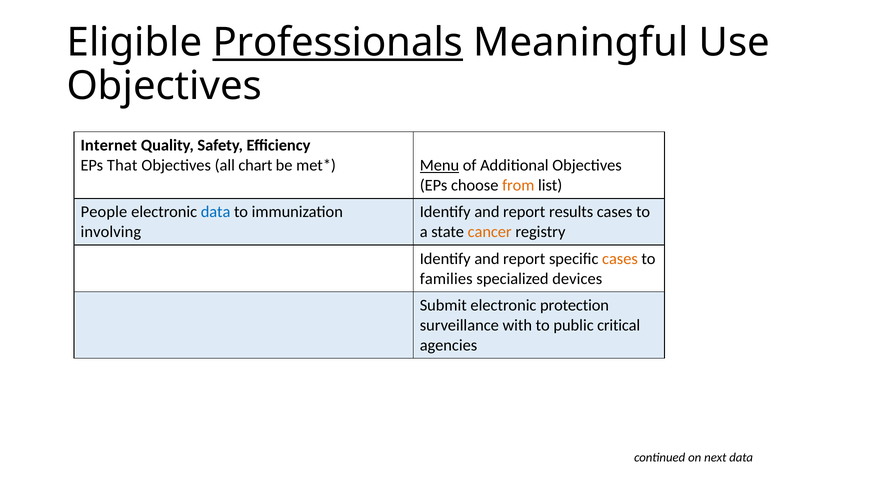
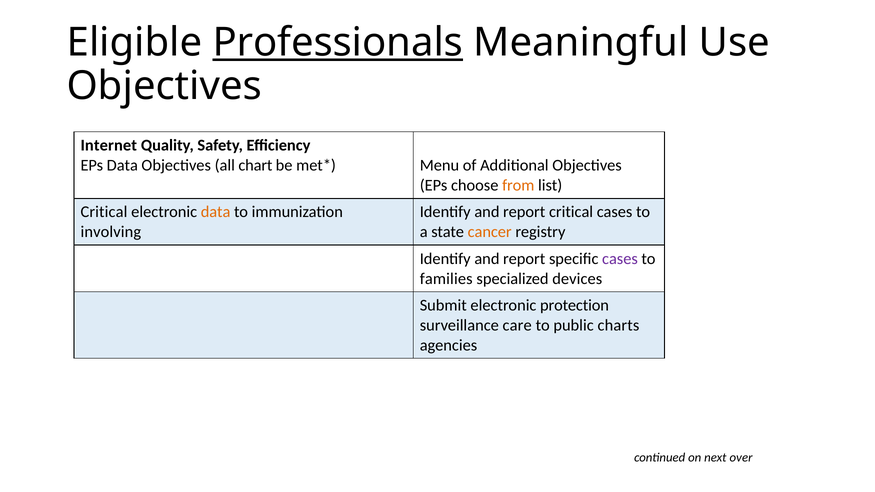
EPs That: That -> Data (122, 165)
Menu underline: present -> none (439, 165)
People: People -> Critical (104, 212)
data colour: blue -> orange (216, 212)
report results: results -> critical (571, 212)
cases colour: orange -> purple (620, 259)
with: with -> care (517, 325)
critical: critical -> charts (618, 325)
next data: data -> over (741, 458)
